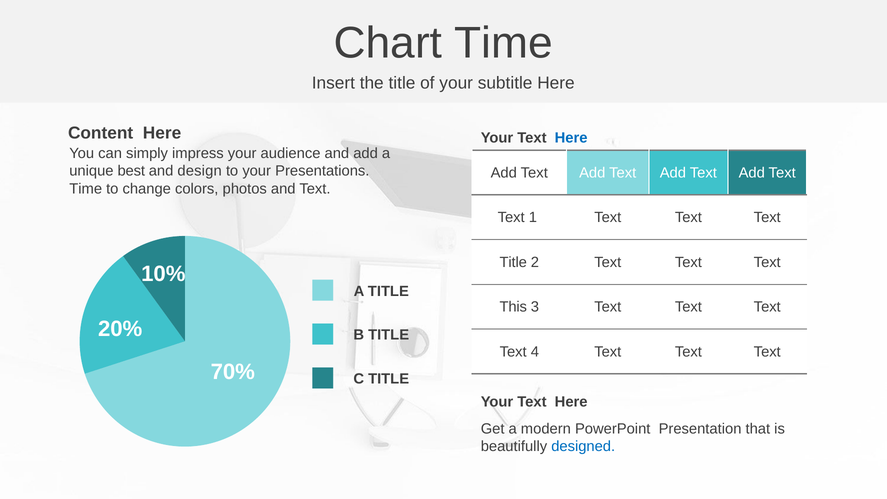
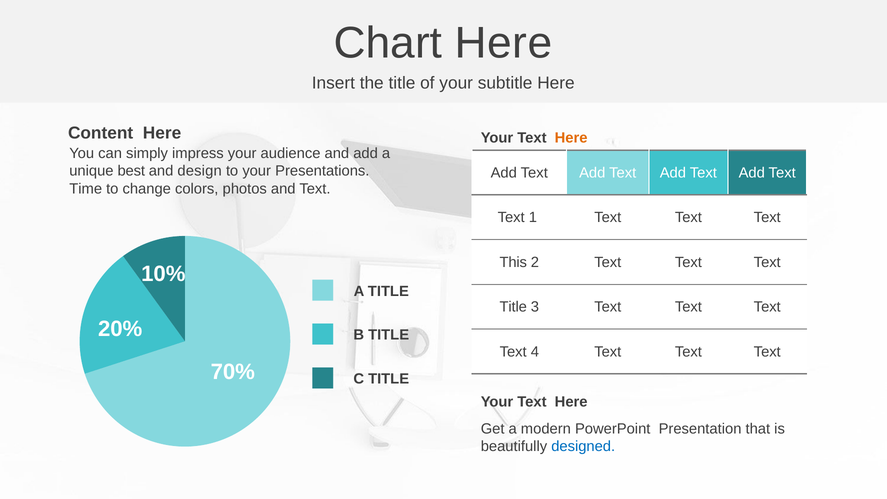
Chart Time: Time -> Here (503, 43)
Here colour: blue -> orange (571, 138)
Title: Title -> This (513, 262)
This: This -> Title (513, 307)
